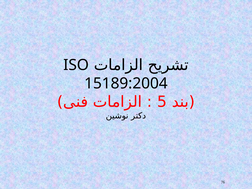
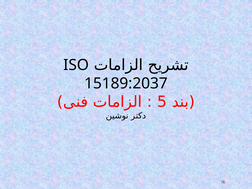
15189:2004: 15189:2004 -> 15189:2037 (126, 83)
